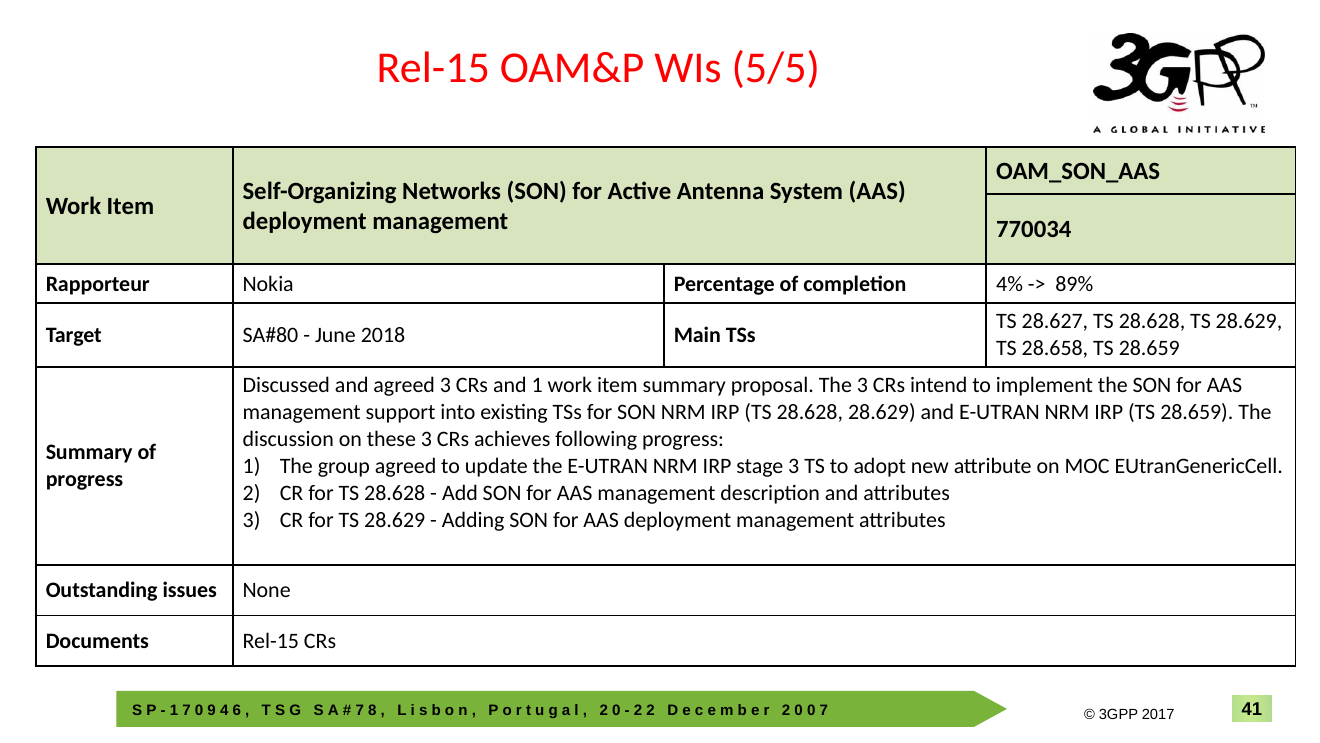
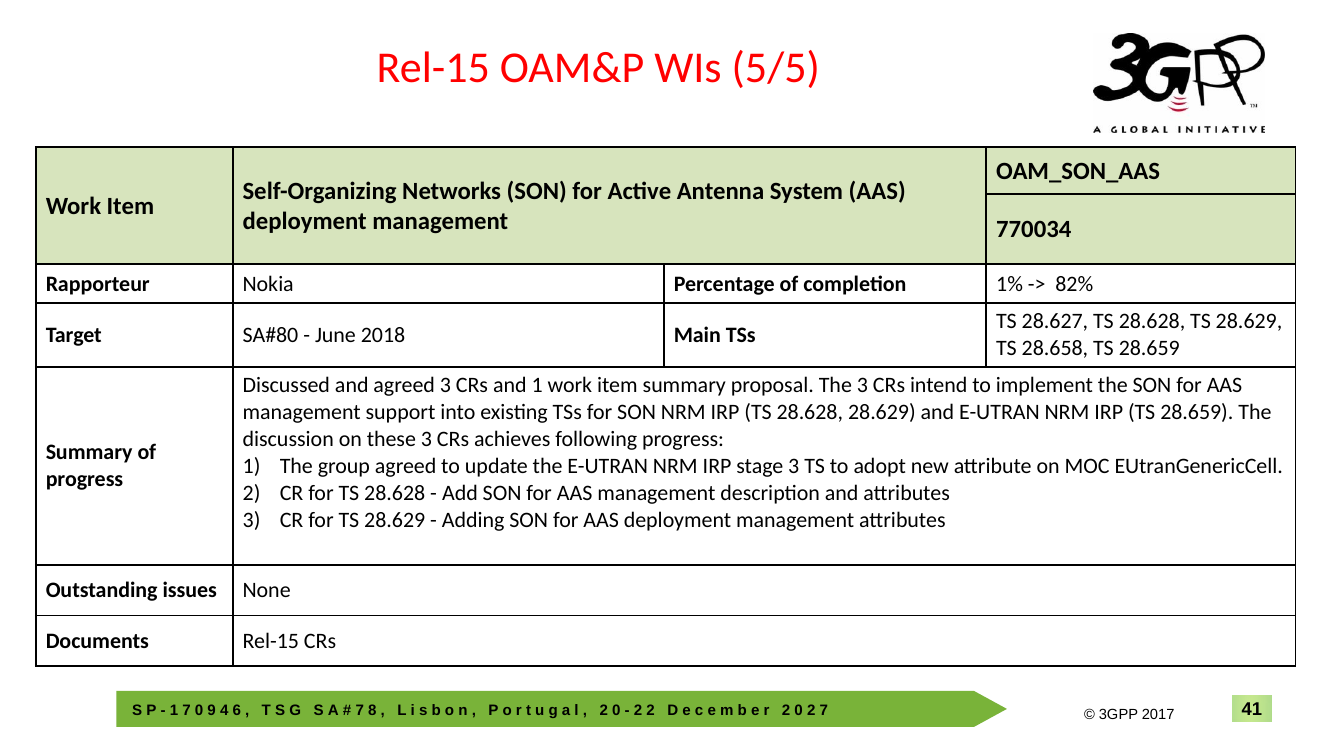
4%: 4% -> 1% (1010, 284)
89%: 89% -> 82% (1074, 284)
0: 0 -> 2 (811, 710)
